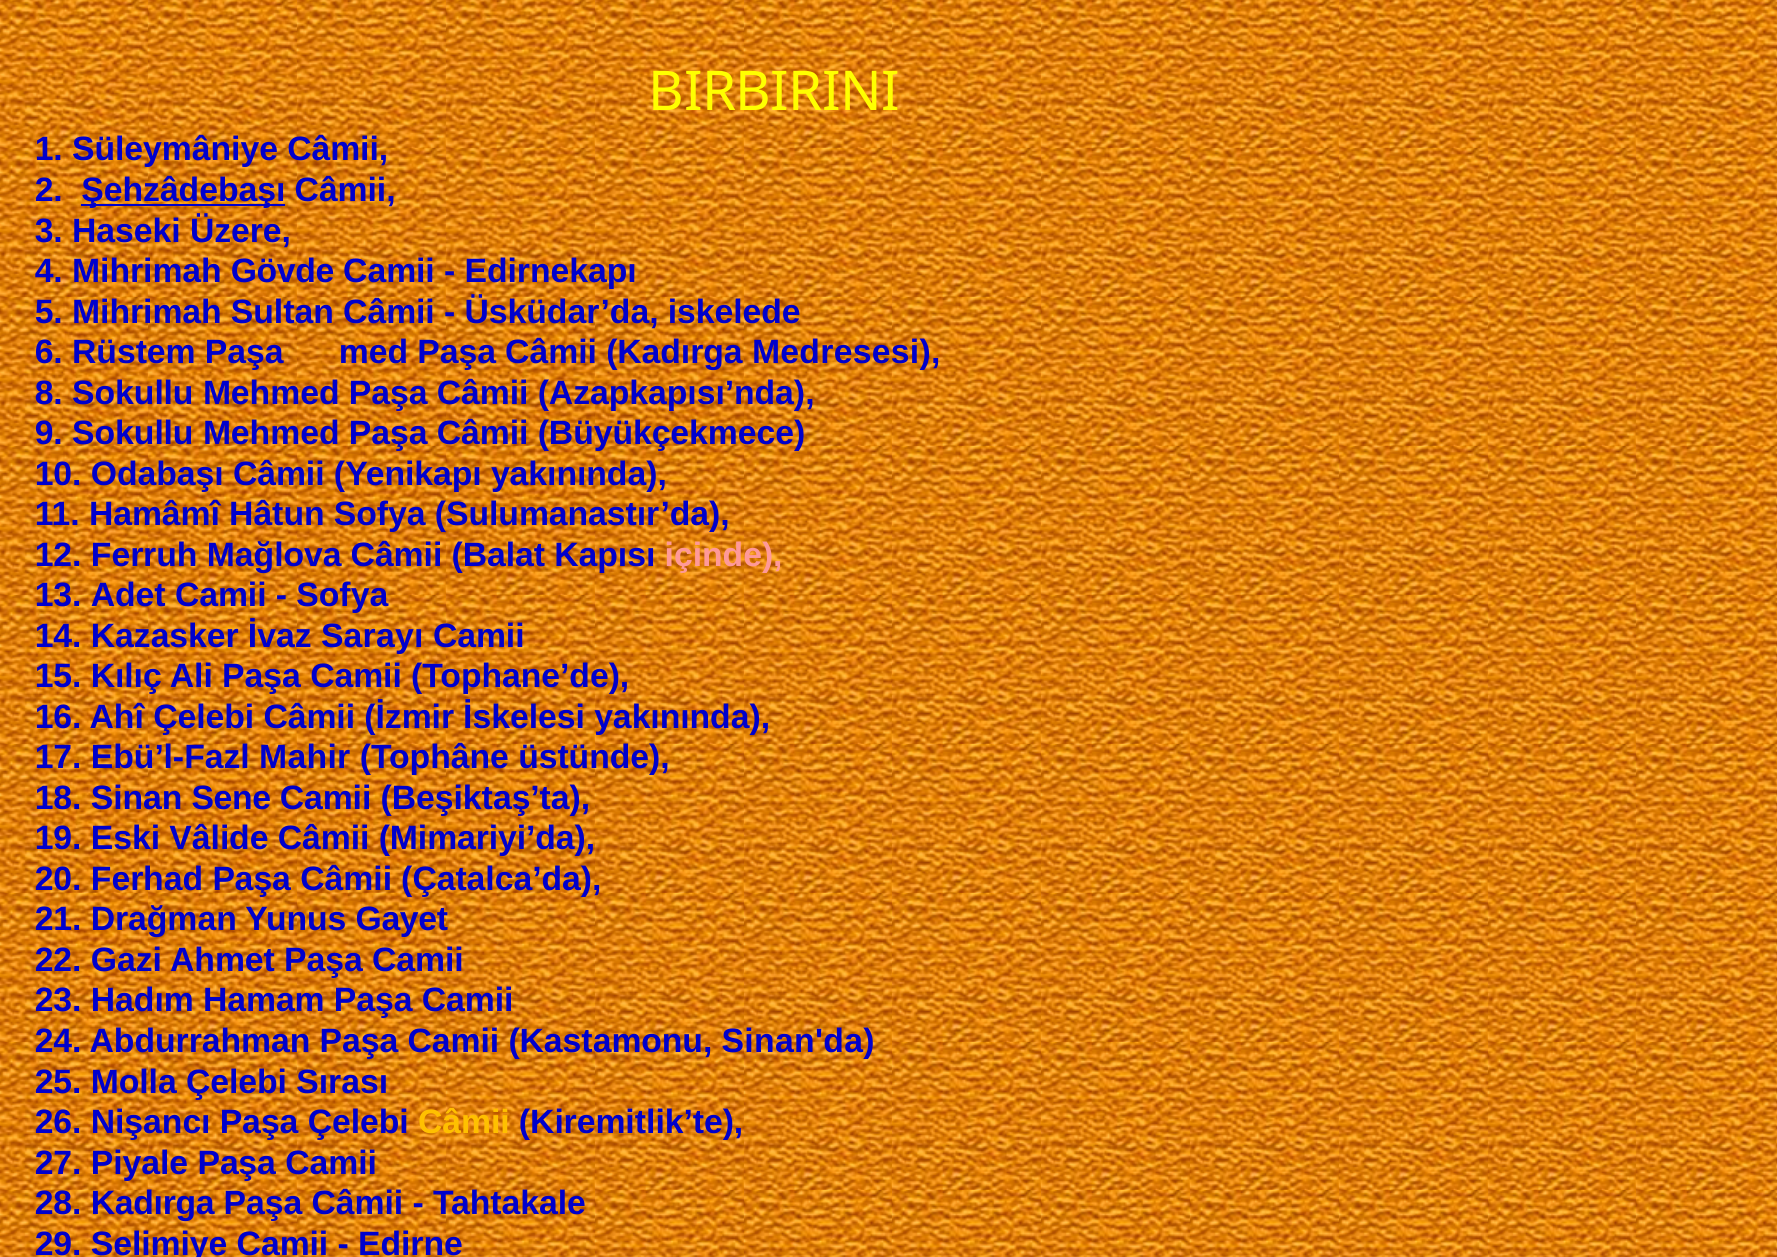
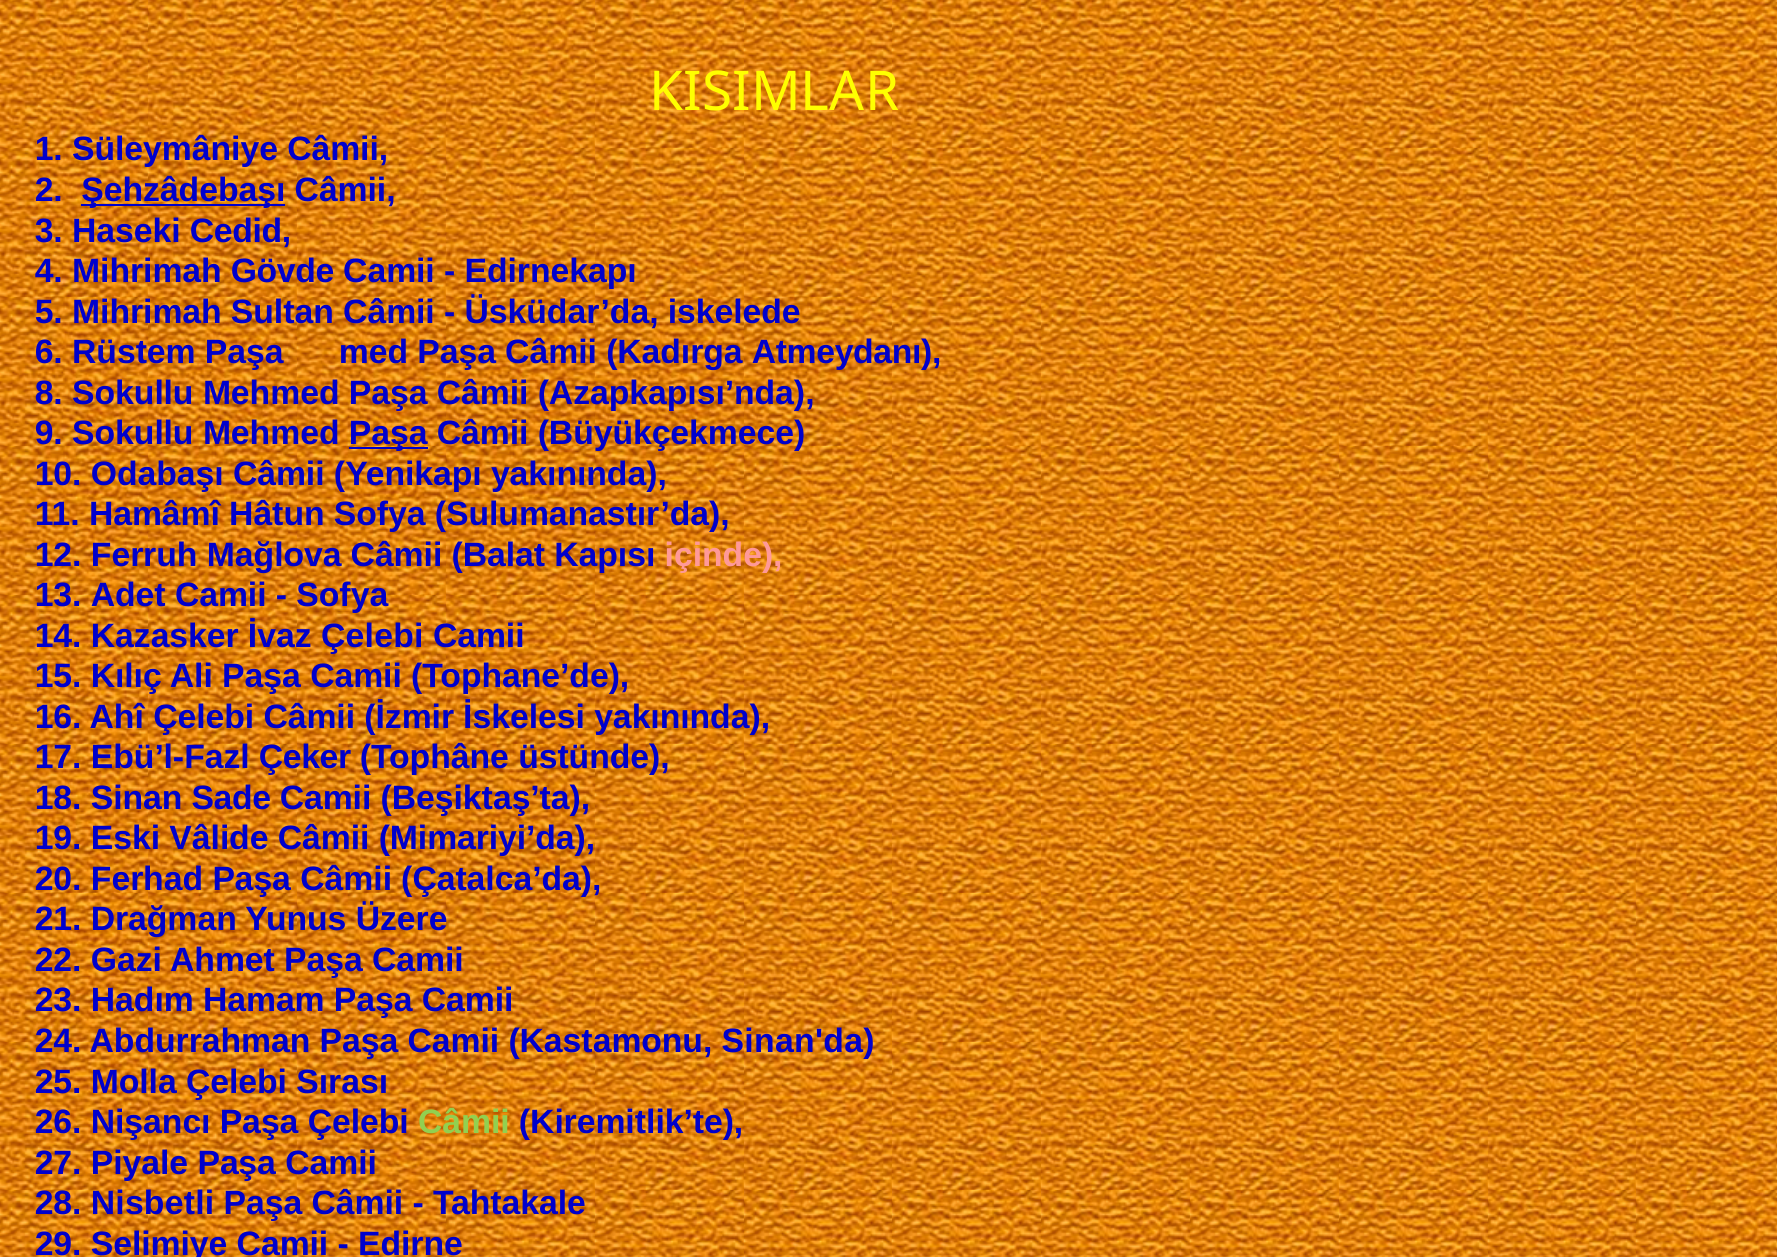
BIRBIRINI: BIRBIRINI -> KISIMLAR (774, 92)
Üzere: Üzere -> Cedid (241, 231)
Medresesi: Medresesi -> Atmeydanı (847, 352)
Paşa underline: none -> present (388, 433)
İvaz Sarayı: Sarayı -> Çelebi (372, 636)
Mahir: Mahir -> Çeker (305, 757)
Sene: Sene -> Sade (231, 798)
Gayet: Gayet -> Üzere (402, 919)
Câmii colour: yellow -> light green (464, 1122)
28 Kadırga: Kadırga -> Nisbetli (153, 1203)
